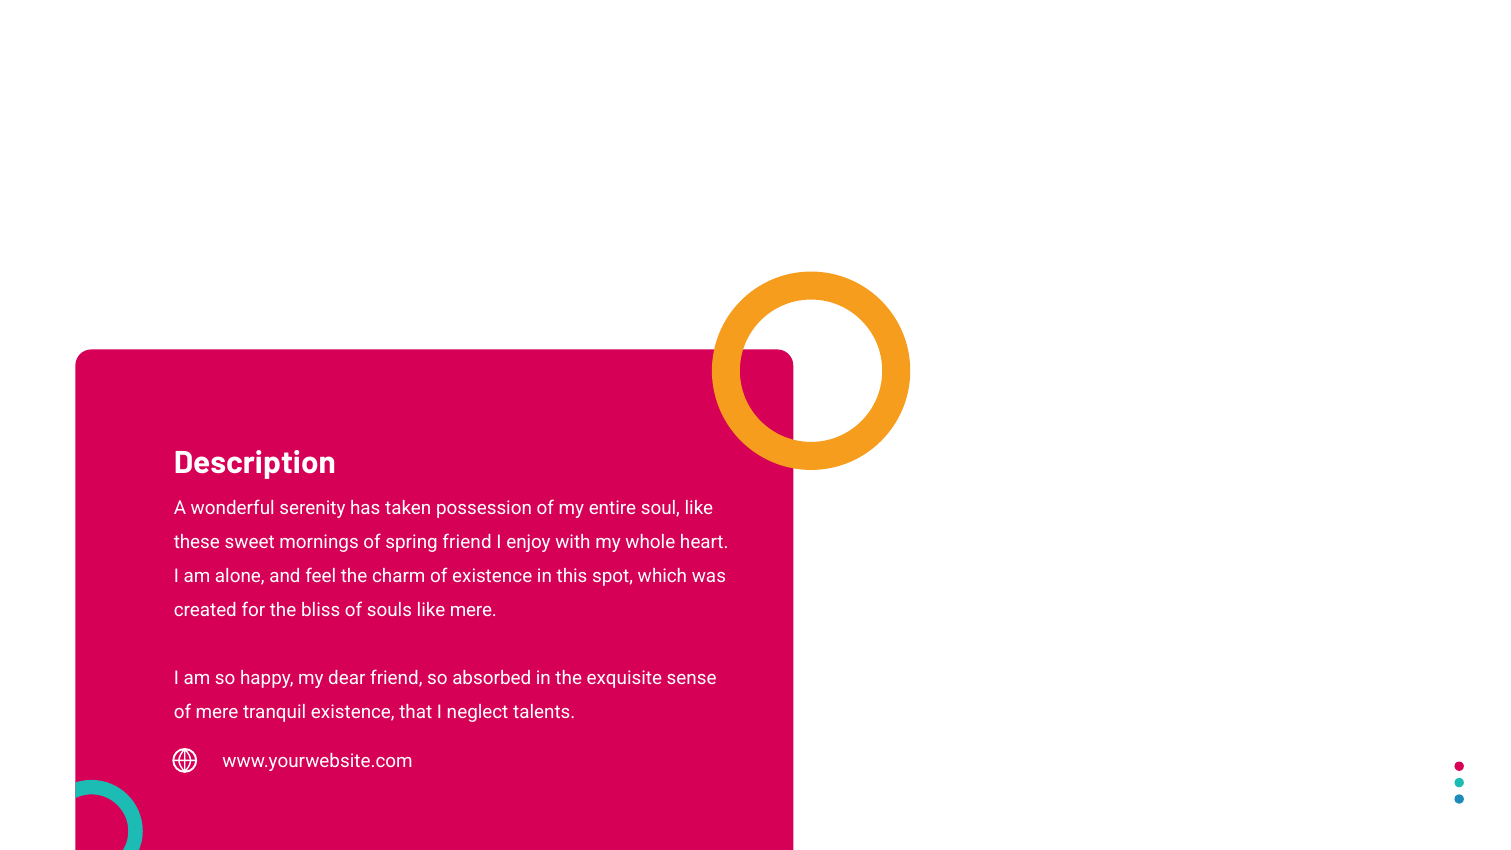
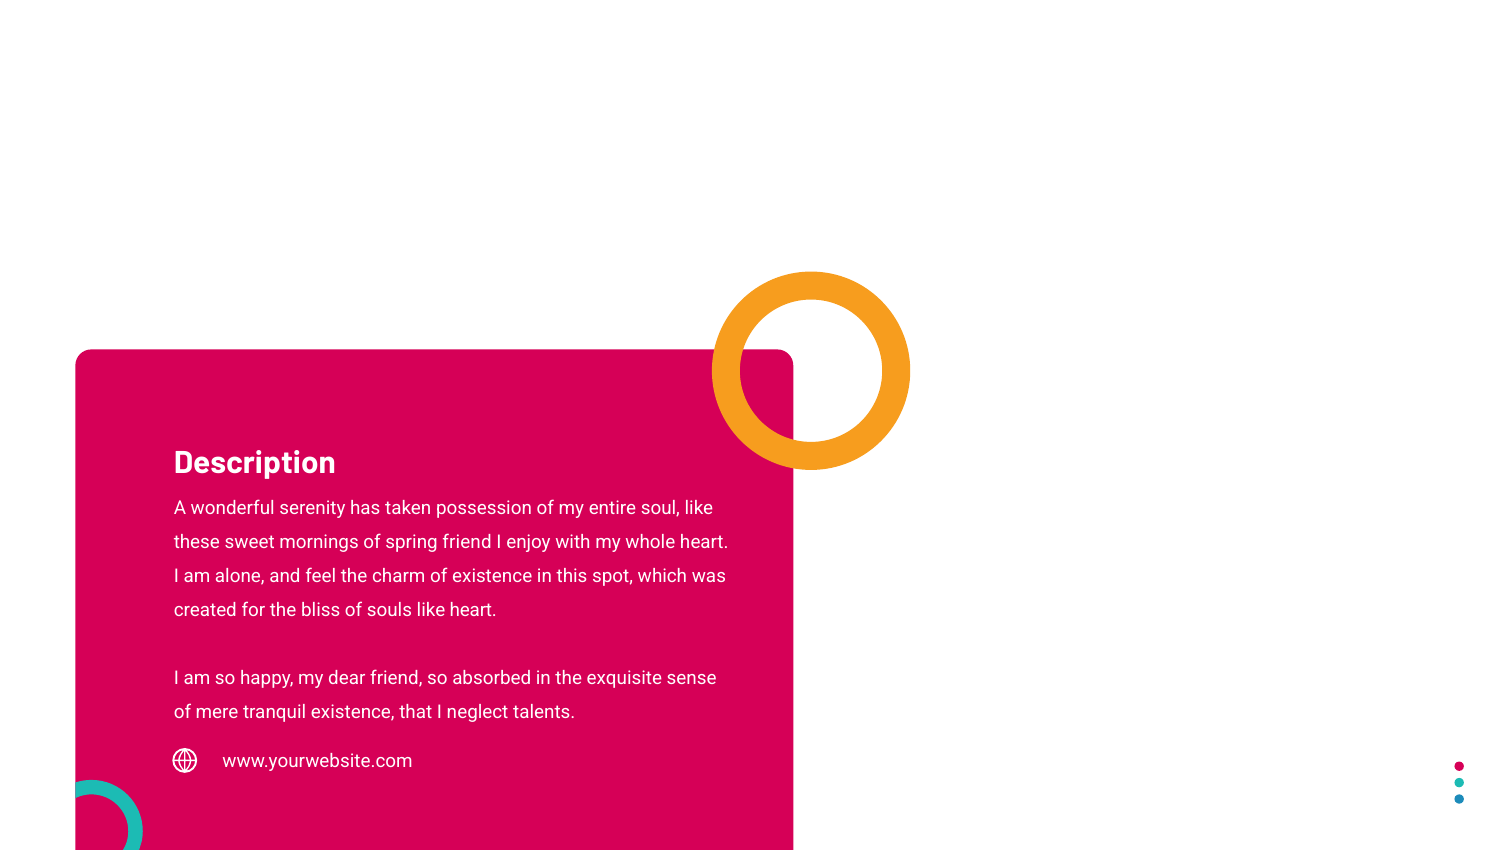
like mere: mere -> heart (473, 610)
